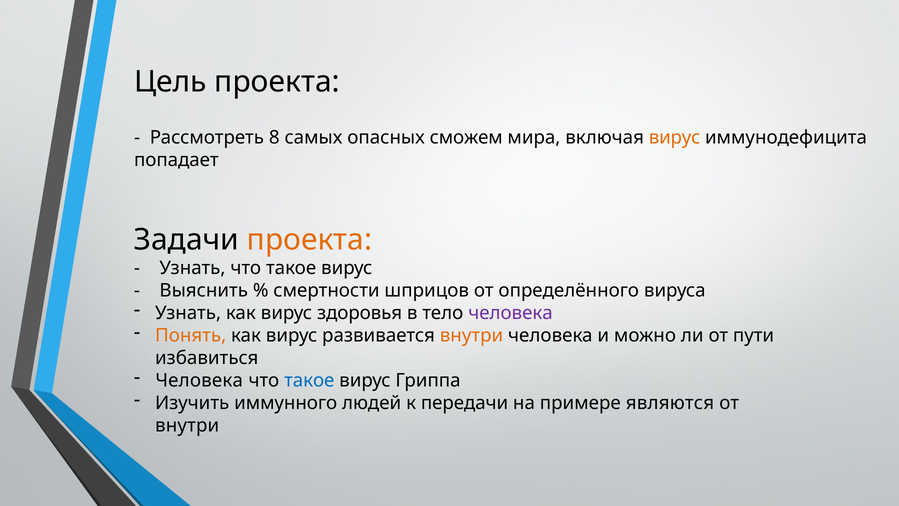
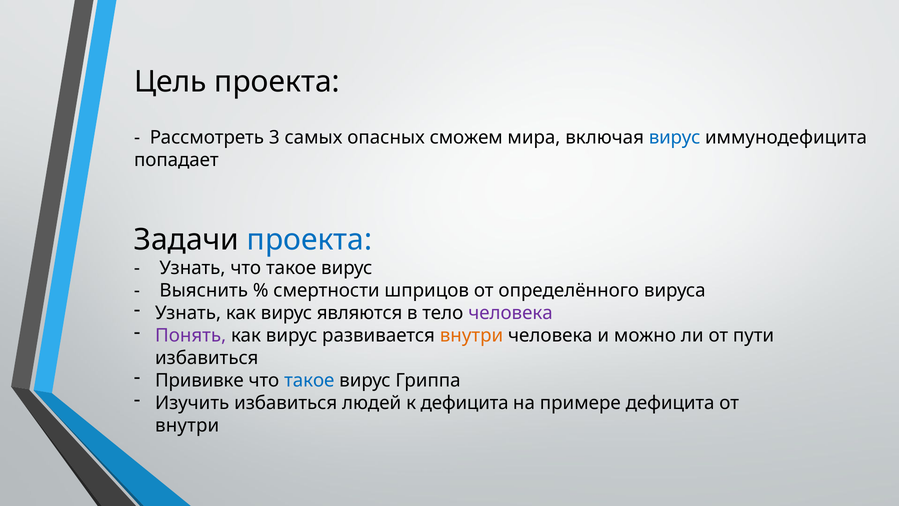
8: 8 -> 3 (274, 137)
вирус colour: orange -> blue (675, 137)
проекта colour: orange -> blue (309, 240)
здоровья: здоровья -> являются (360, 313)
Понять colour: orange -> purple (191, 335)
Человека: Человека -> Прививке (199, 380)
Изучить иммунного: иммунного -> избавиться (286, 403)
к передачи: передачи -> дефицита (465, 403)
примере являются: являются -> дефицита (670, 403)
